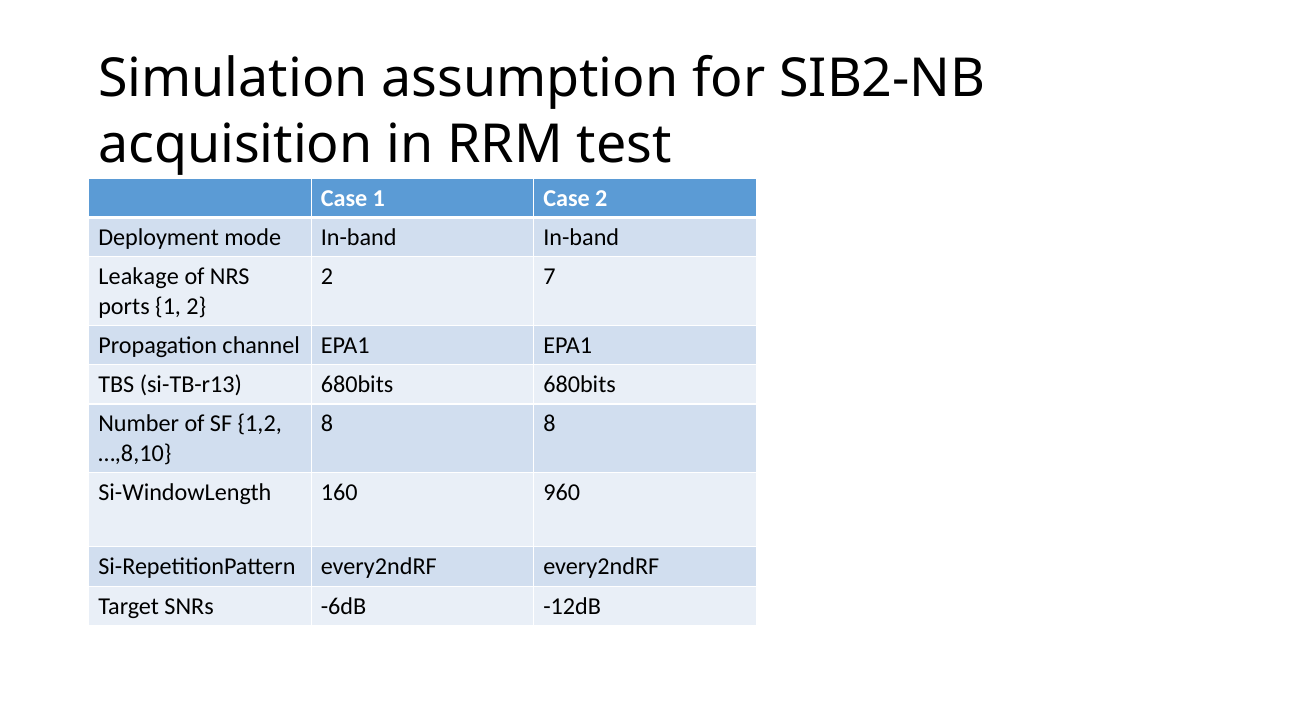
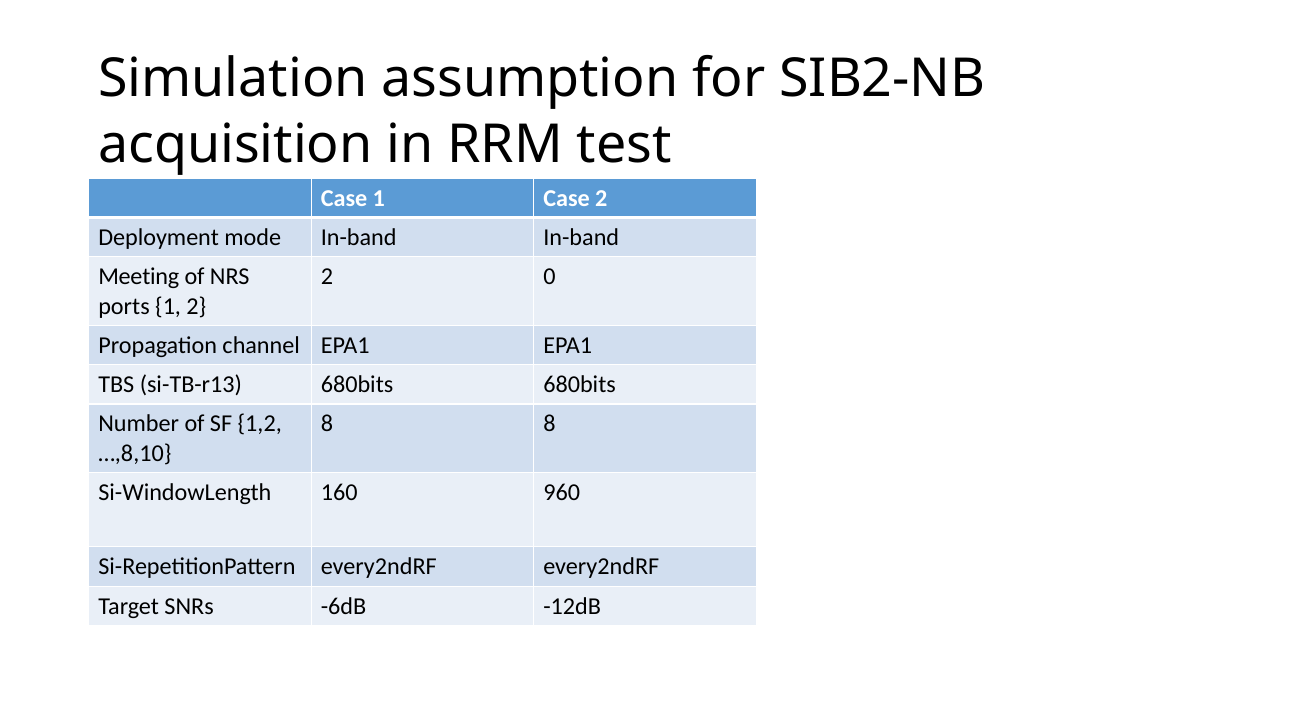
Leakage: Leakage -> Meeting (139, 276)
7: 7 -> 0 (550, 276)
